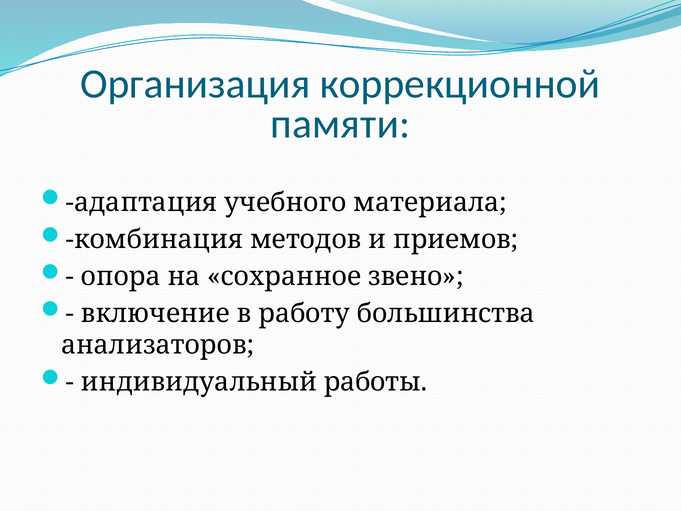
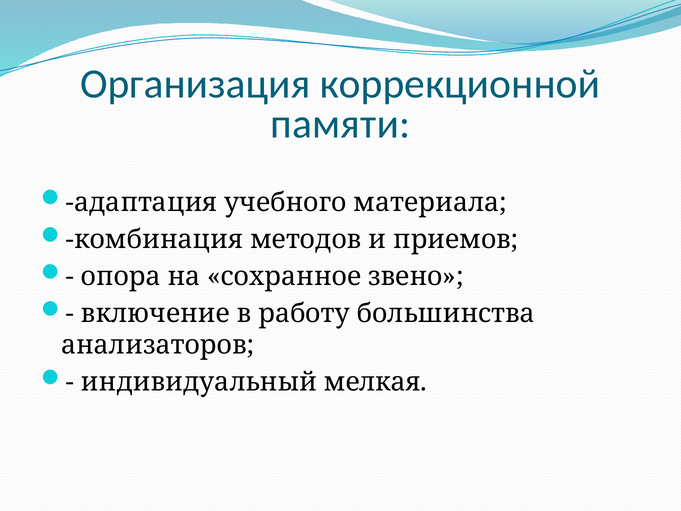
работы: работы -> мелкая (376, 382)
